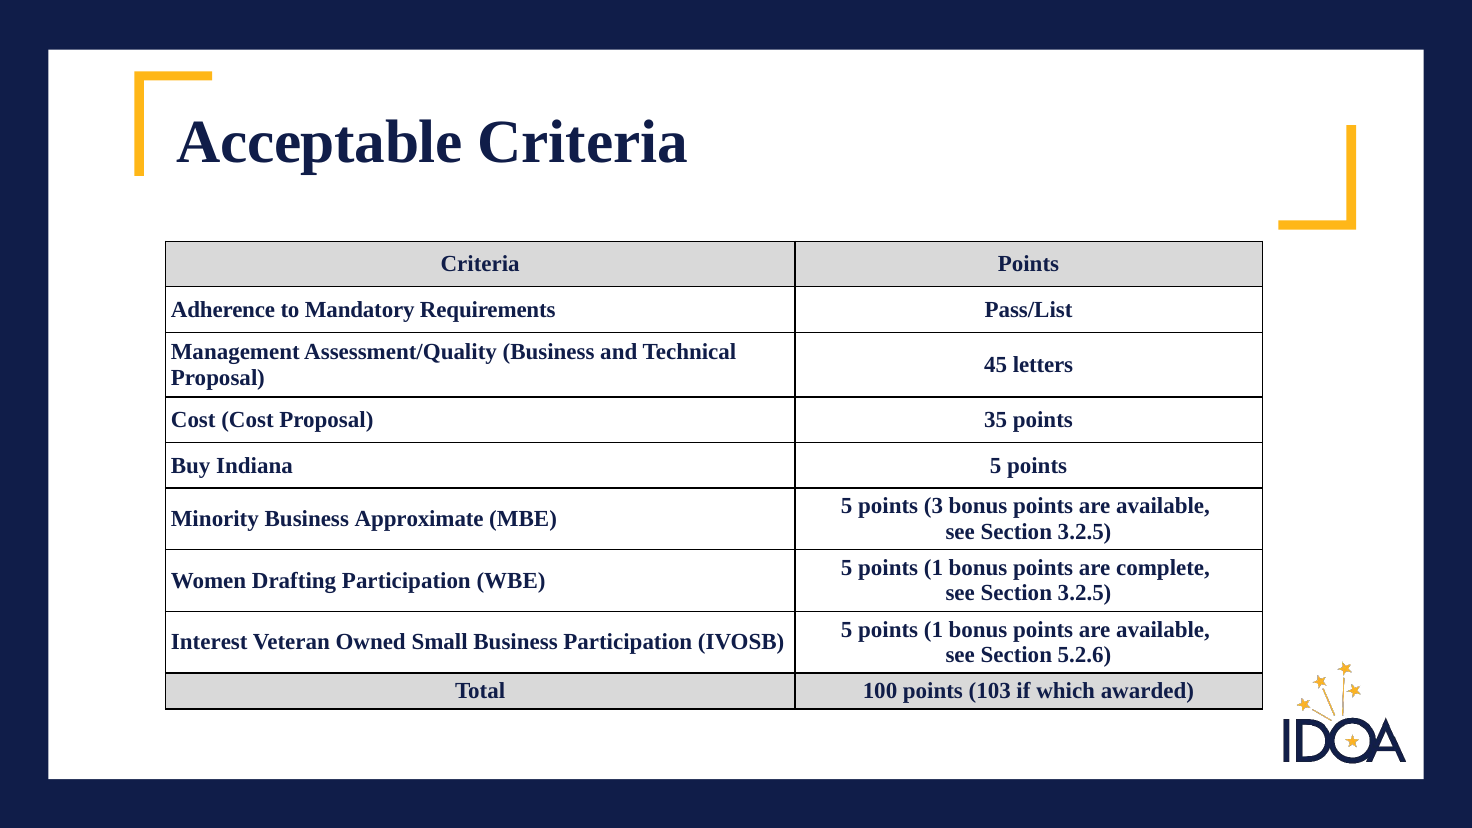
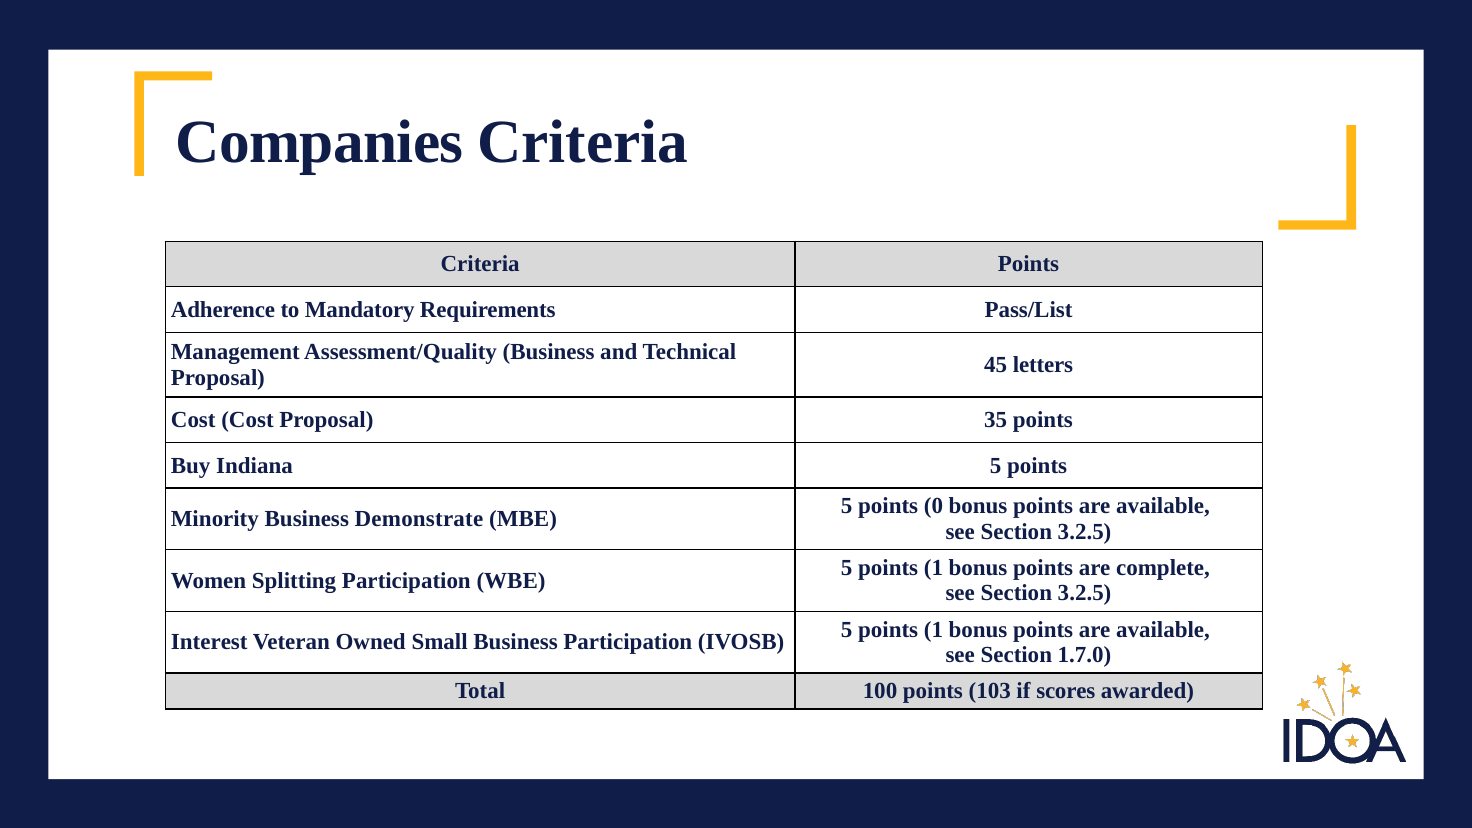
Acceptable: Acceptable -> Companies (320, 143)
3: 3 -> 0 (933, 506)
Approximate: Approximate -> Demonstrate (419, 519)
Drafting: Drafting -> Splitting (294, 581)
5.2.6: 5.2.6 -> 1.7.0 (1085, 655)
which: which -> scores (1066, 691)
